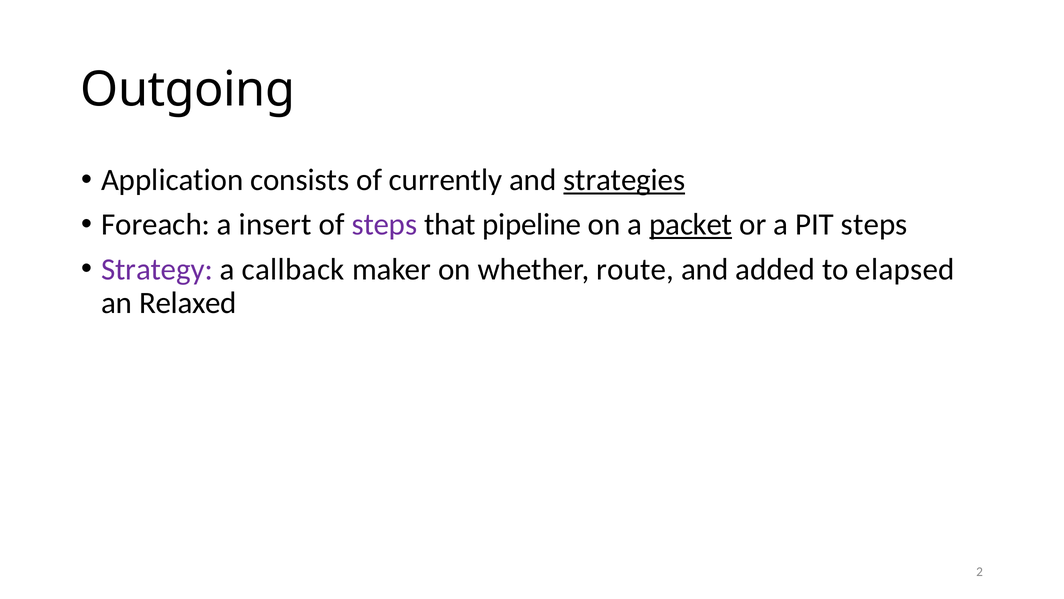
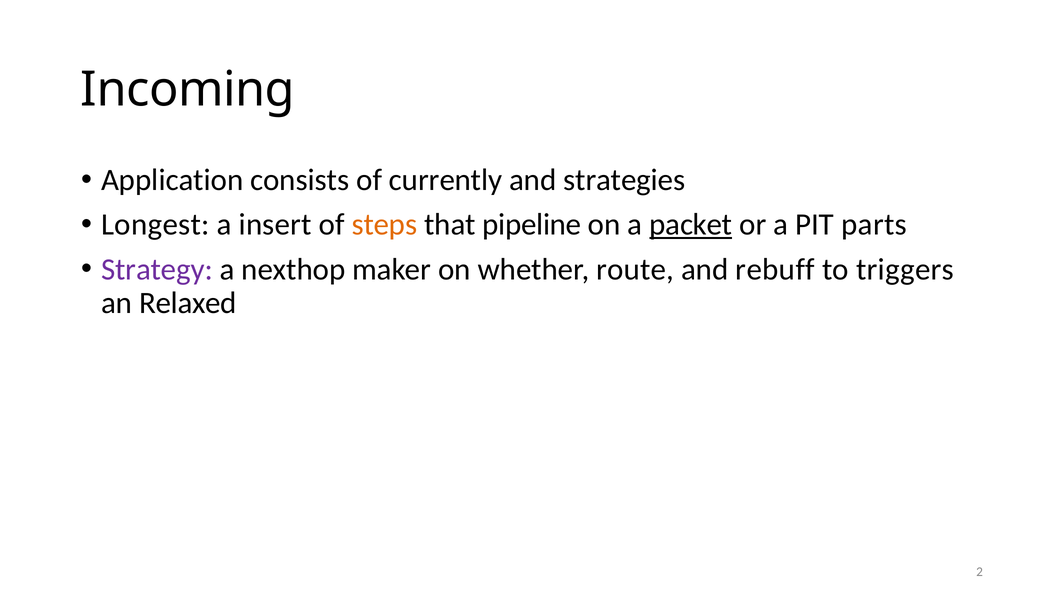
Outgoing: Outgoing -> Incoming (188, 89)
strategies underline: present -> none (624, 180)
Foreach: Foreach -> Longest (155, 225)
steps colour: purple -> orange (384, 225)
PIT steps: steps -> parts (874, 225)
callback: callback -> nexthop (293, 269)
added: added -> rebuff (775, 269)
elapsed: elapsed -> triggers (905, 269)
